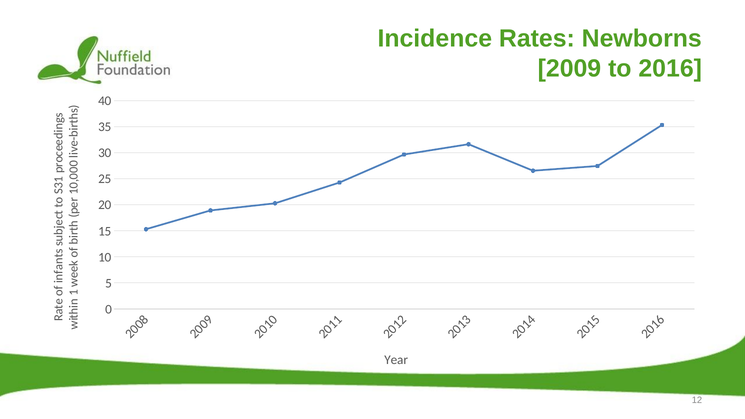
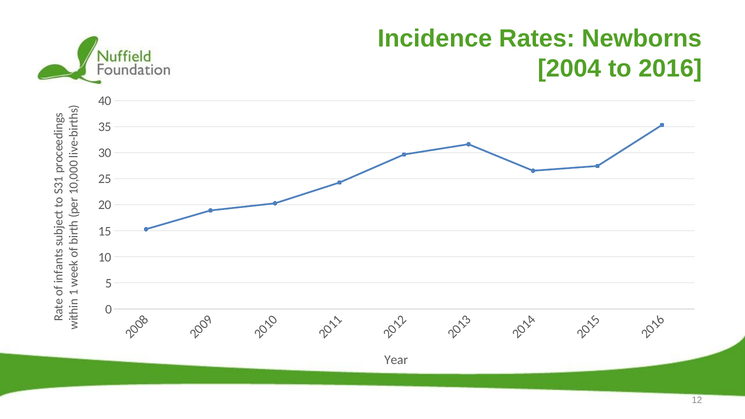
2009: 2009 -> 2004 (569, 68)
